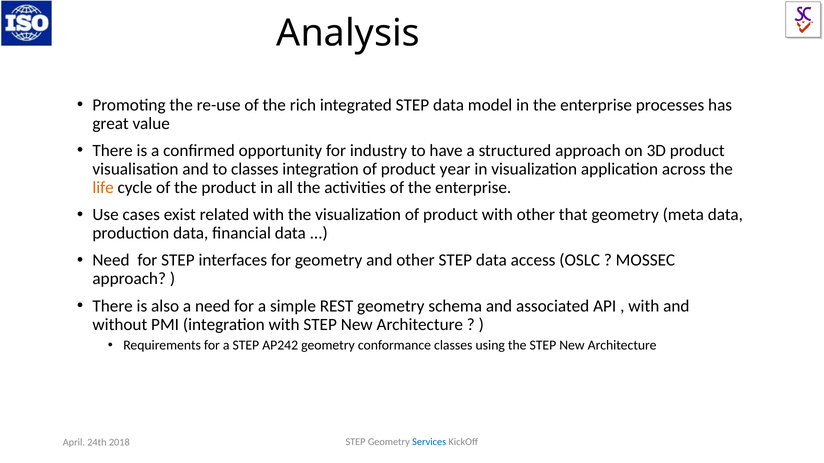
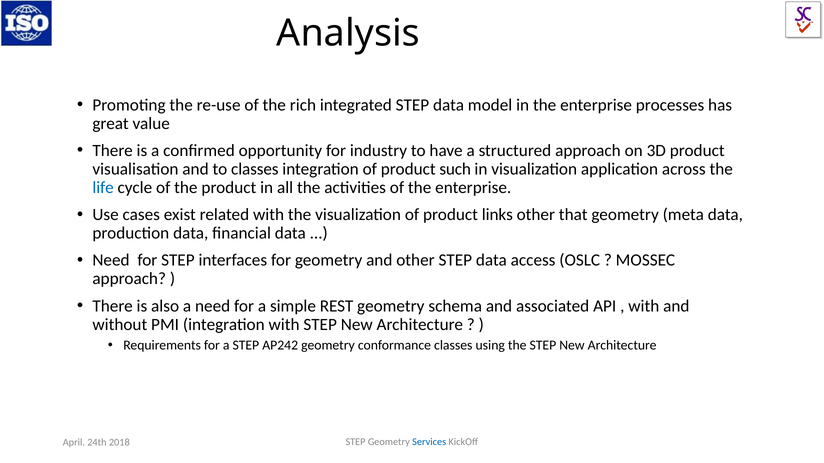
year: year -> such (455, 169)
life colour: orange -> blue (103, 188)
product with: with -> links (497, 215)
